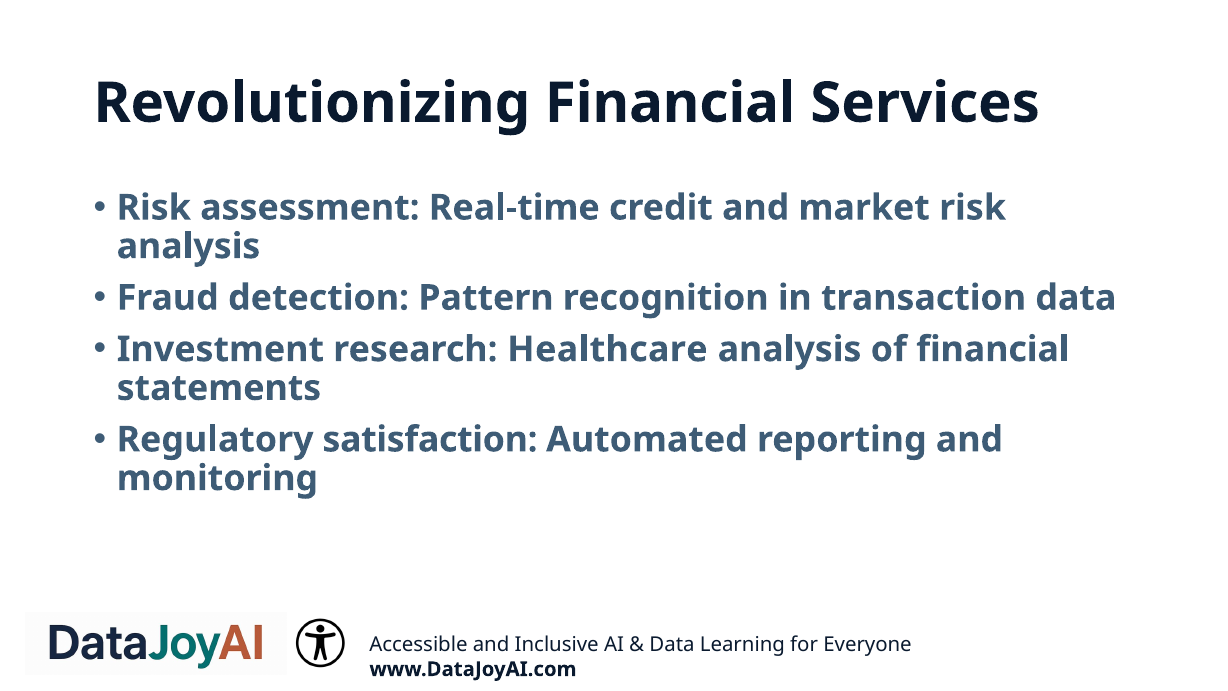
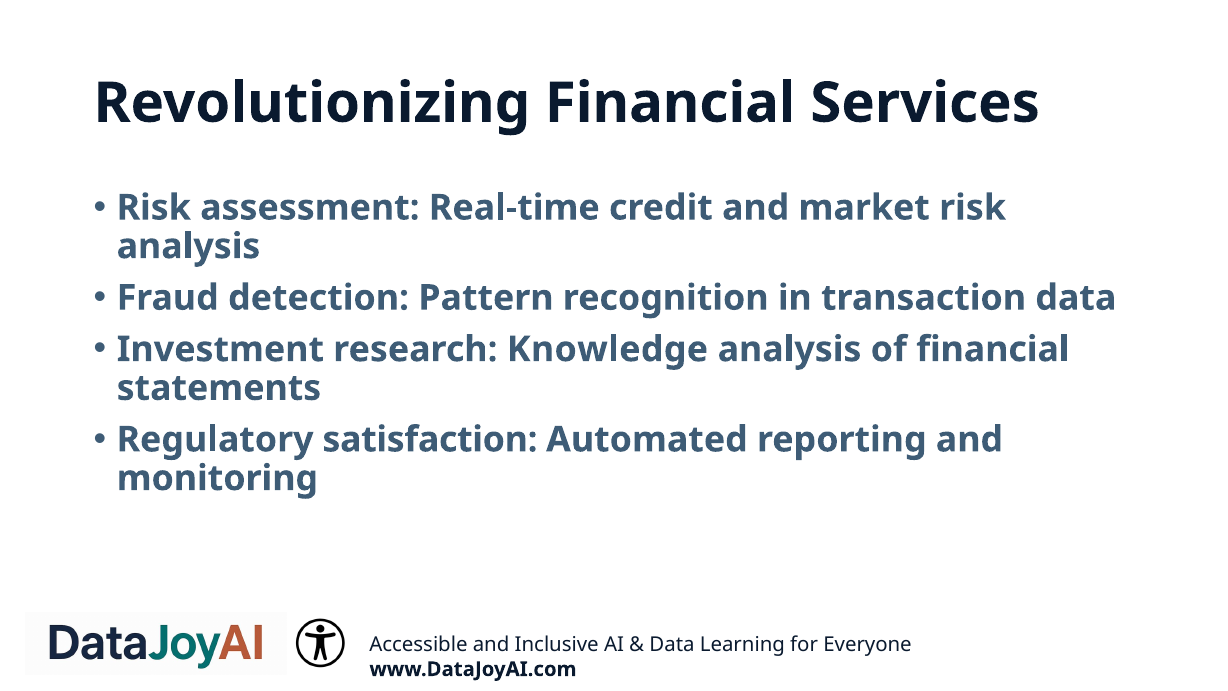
Healthcare: Healthcare -> Knowledge (607, 349)
